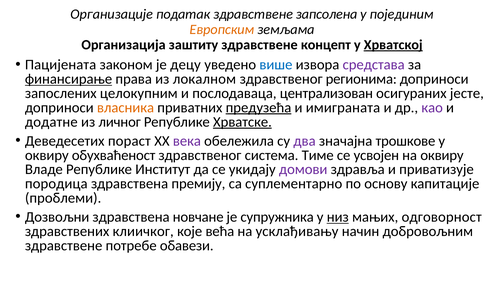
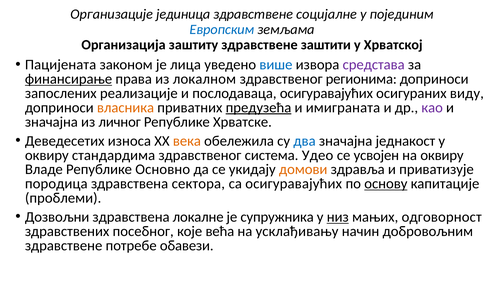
податак: податак -> јединица (183, 14)
запсолена: запсолена -> социјалне (326, 14)
Европским colour: orange -> blue (222, 30)
концепт: концепт -> заштити (326, 45)
Хрватској underline: present -> none (393, 45)
децу: децу -> лица (186, 65)
целокупним: целокупним -> реализације (139, 94)
послодаваца централизован: централизован -> осигуравајућих (326, 94)
јесте: јесте -> виду (467, 94)
додатне: додатне -> значајна (51, 122)
Хрватске underline: present -> none (242, 122)
пораст: пораст -> износа (129, 141)
века colour: purple -> orange (187, 141)
два colour: purple -> blue (305, 141)
трошкове: трошкове -> једнакост (405, 141)
обухваћеност: обухваћеност -> стандардима (114, 155)
Тиме: Тиме -> Удео (318, 155)
Институт: Институт -> Основно (163, 170)
домови colour: purple -> orange (303, 170)
премију: премију -> сектора (198, 184)
са суплементарно: суплементарно -> осигуравајућих (294, 184)
основу underline: none -> present (386, 184)
новчане: новчане -> локалне (198, 217)
клиичког: клиичког -> посебног (143, 232)
